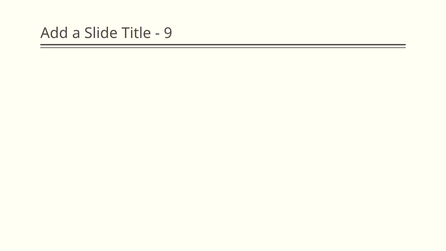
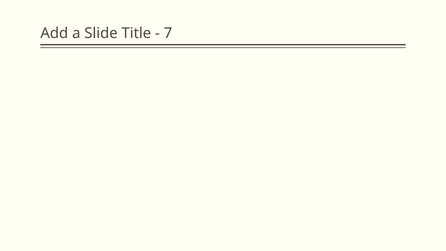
9: 9 -> 7 (168, 33)
